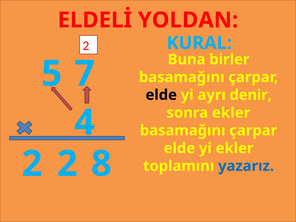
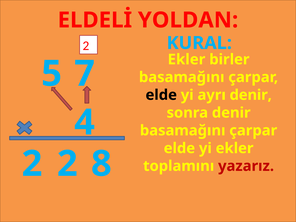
Buna: Buna -> Ekler (186, 59)
sonra ekler: ekler -> denir (231, 113)
yazarız colour: blue -> red (246, 166)
